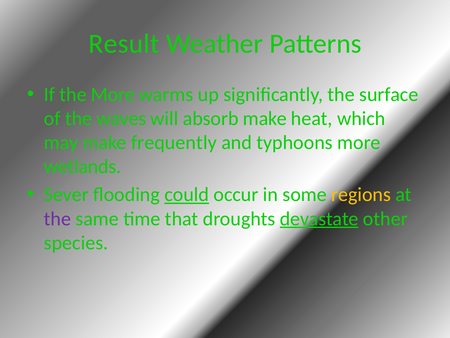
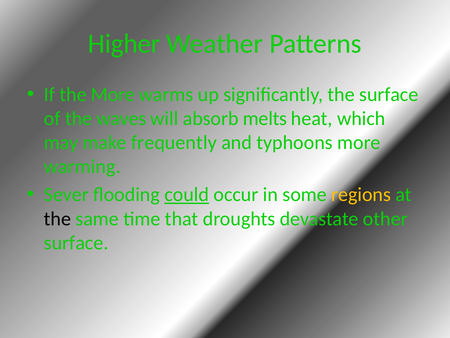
Result: Result -> Higher (124, 44)
absorb make: make -> melts (265, 118)
wetlands: wetlands -> warming (82, 166)
the colour: purple -> black (57, 218)
devastate underline: present -> none (319, 218)
species: species -> surface (76, 242)
